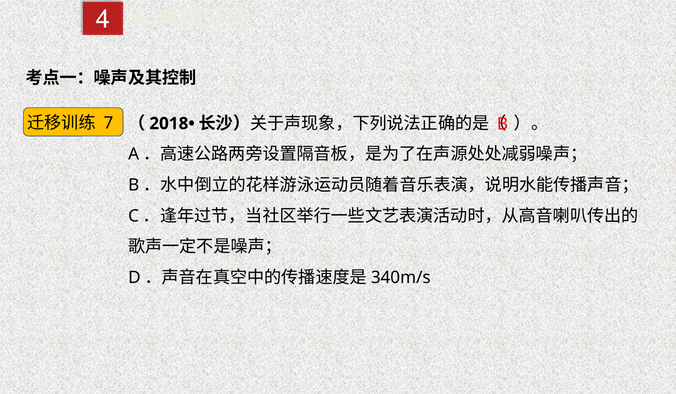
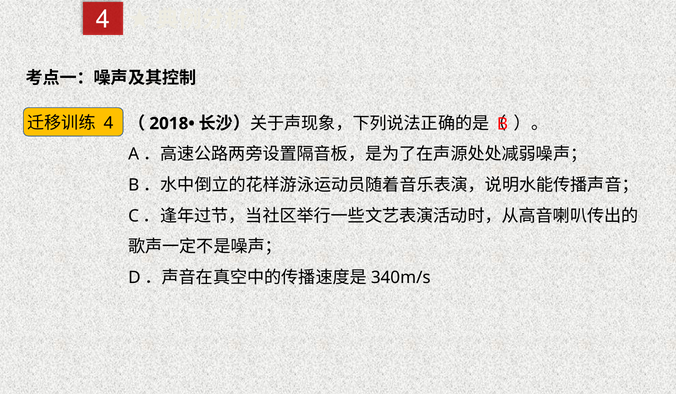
7: 7 -> 4 (108, 123)
